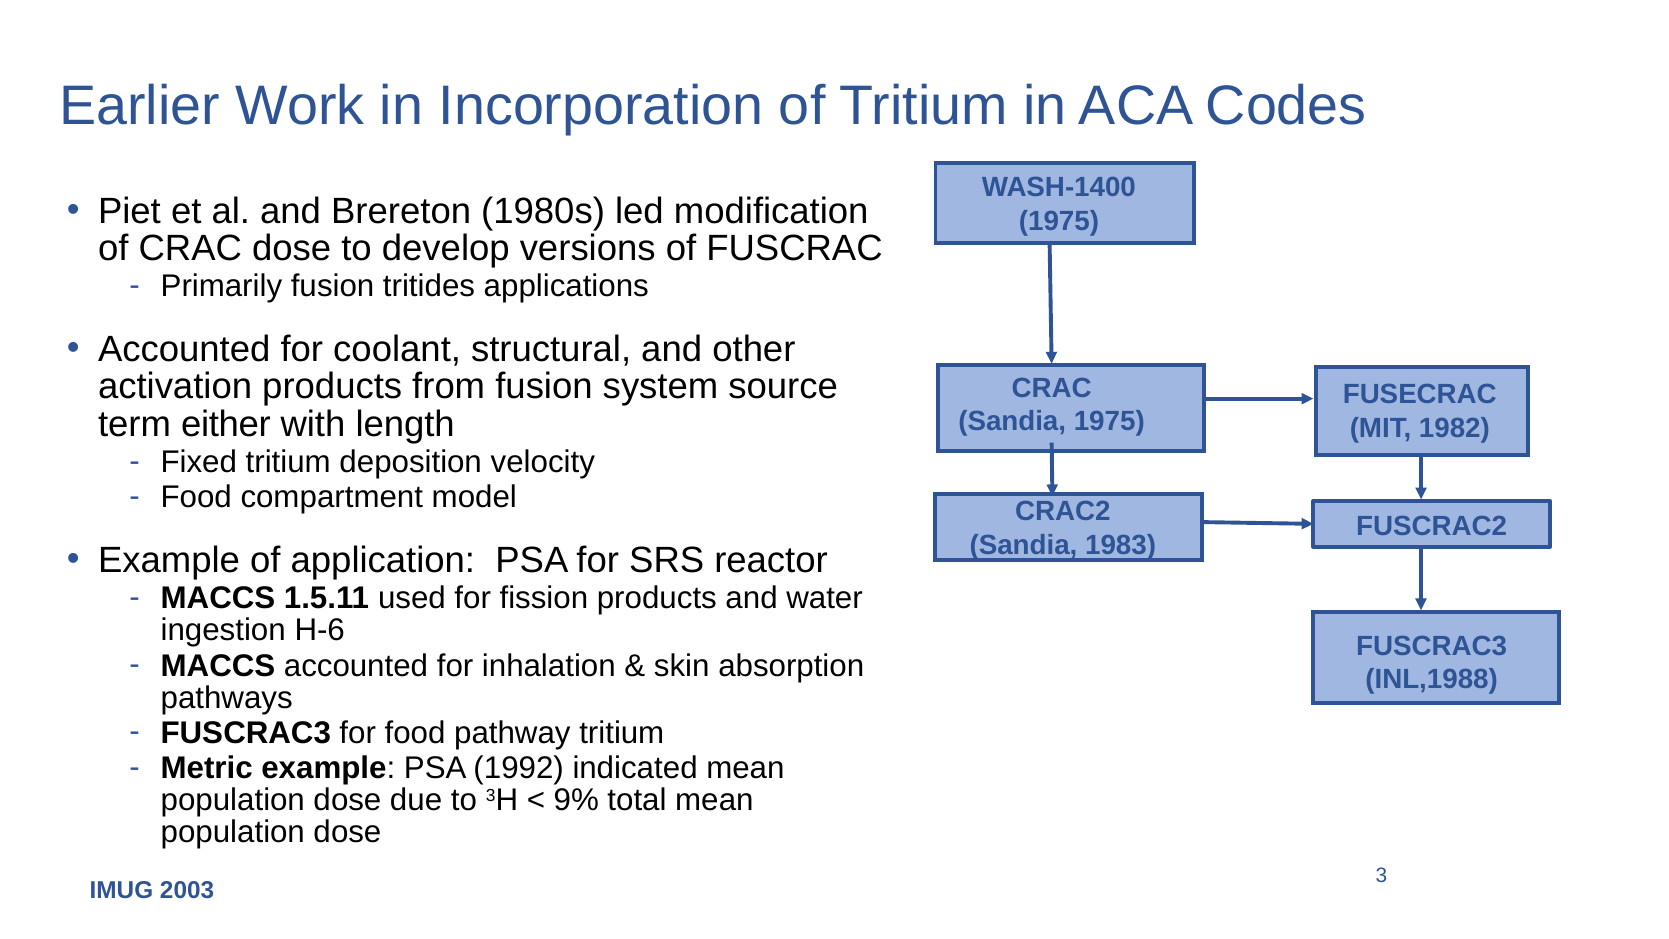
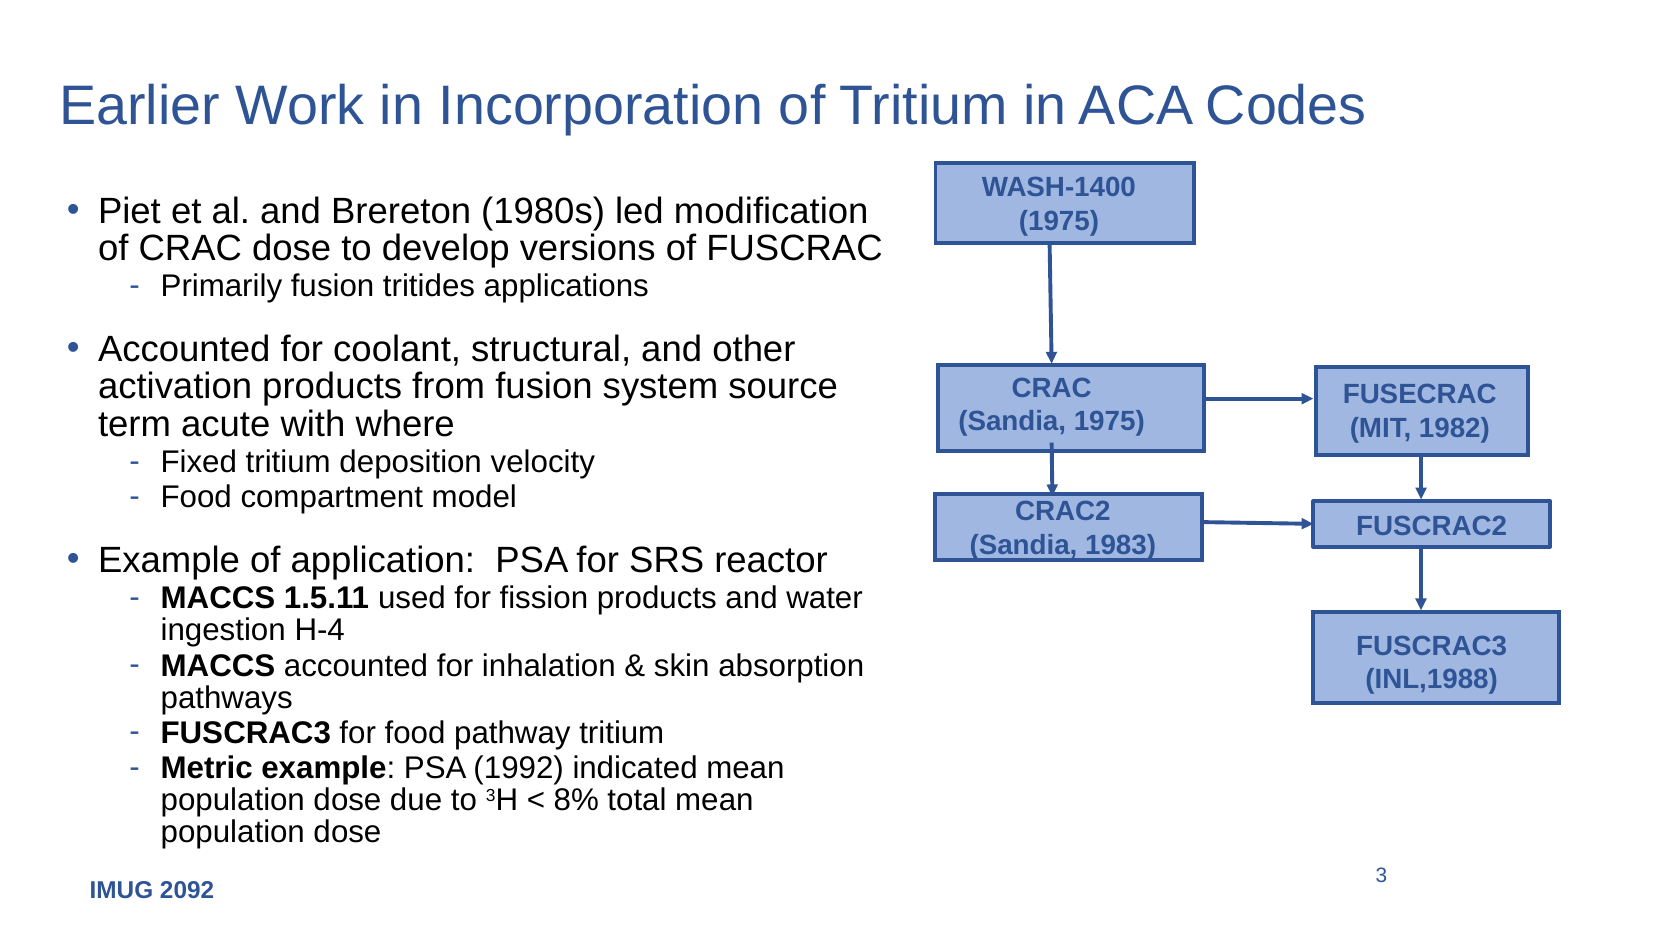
either: either -> acute (226, 424)
length: length -> where (405, 424)
H-6: H-6 -> H-4 (320, 630)
9%: 9% -> 8% (576, 800)
2003: 2003 -> 2092 (187, 890)
